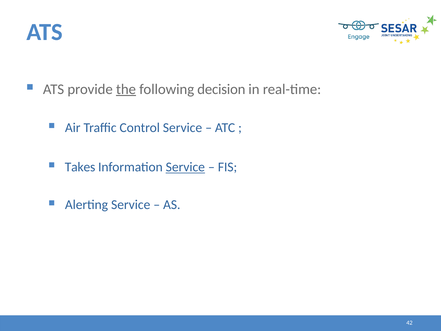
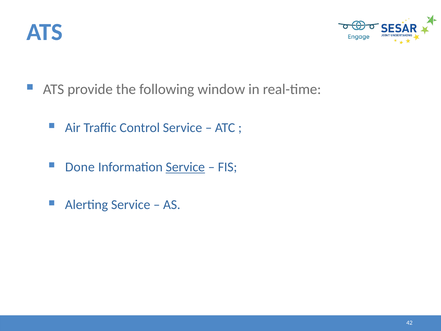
the underline: present -> none (126, 89)
decision: decision -> window (221, 89)
Takes: Takes -> Done (80, 167)
